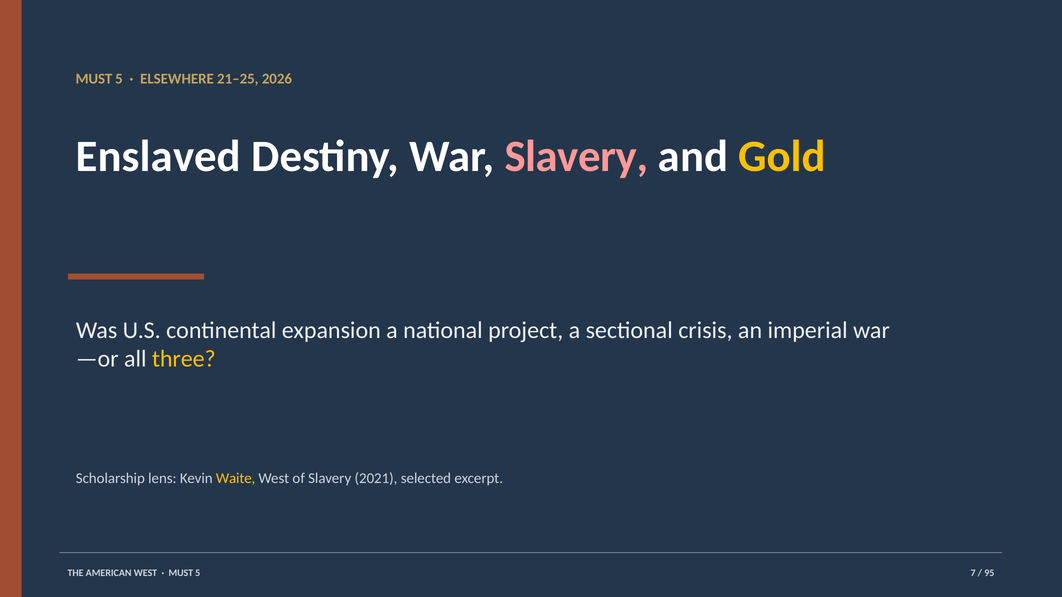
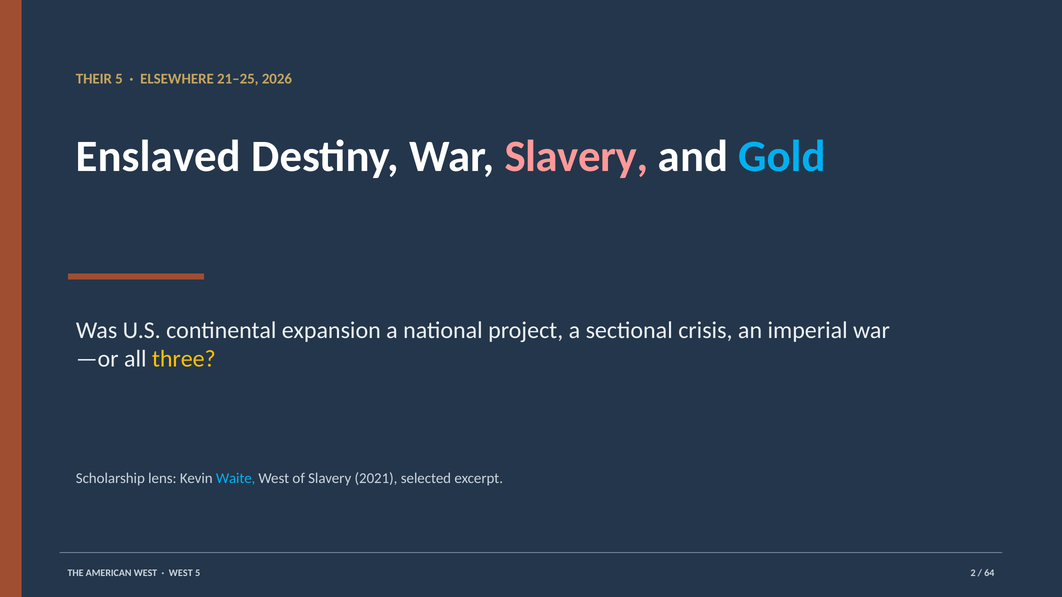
MUST: MUST -> THEIR (94, 79)
Gold colour: yellow -> light blue (782, 157)
Waite colour: yellow -> light blue (236, 479)
MUST: MUST -> WEST (181, 573)
7: 7 -> 2 (973, 573)
95: 95 -> 64 (989, 573)
